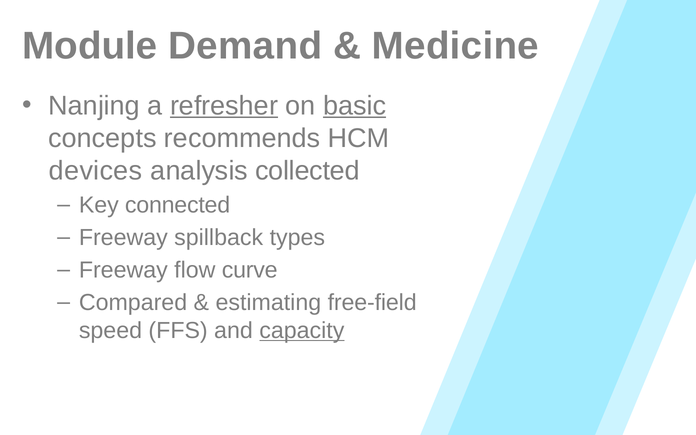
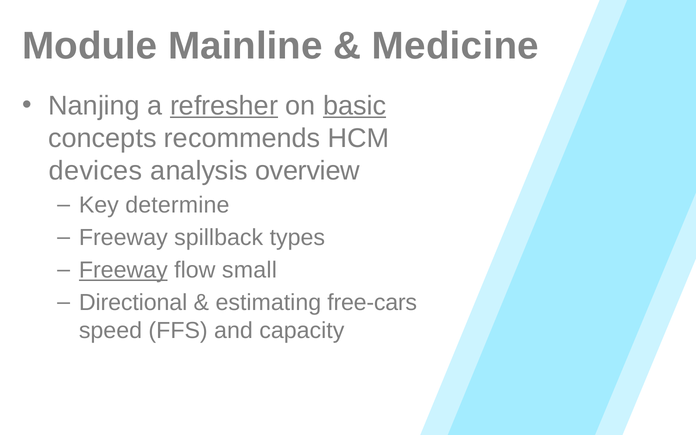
Demand: Demand -> Mainline (245, 46)
collected: collected -> overview (307, 171)
connected: connected -> determine (177, 205)
Freeway underline: none -> present (123, 270)
curve: curve -> small (249, 270)
Compared: Compared -> Directional (133, 303)
free-field: free-field -> free-cars (372, 303)
capacity underline: present -> none (302, 330)
